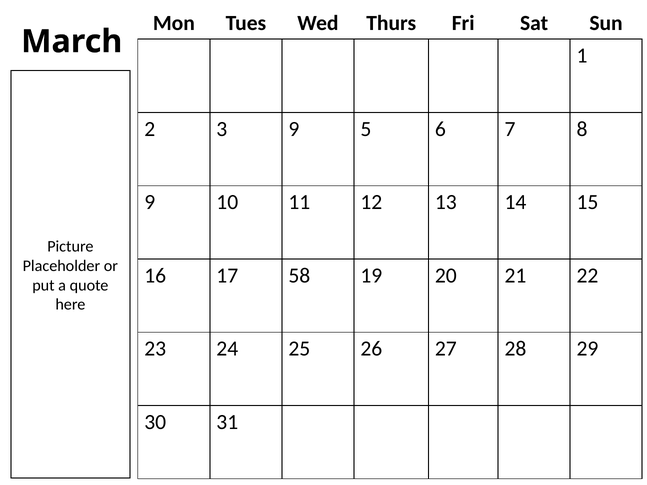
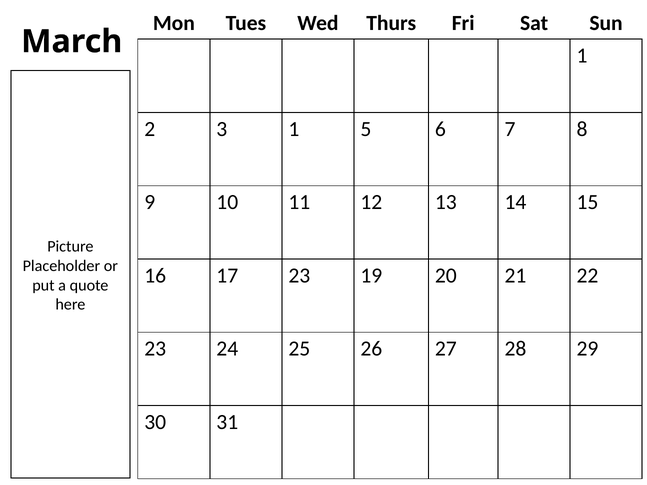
3 9: 9 -> 1 (294, 129)
17 58: 58 -> 23 (299, 276)
